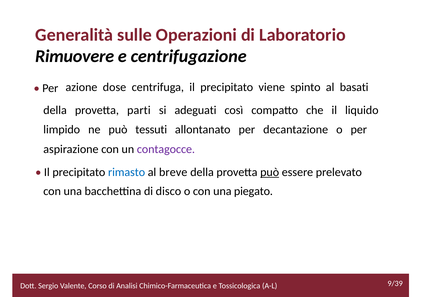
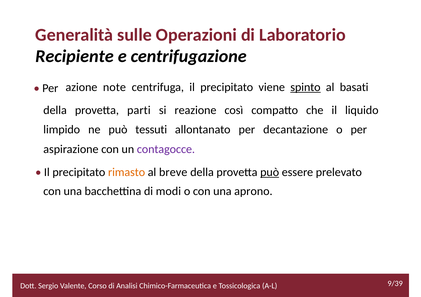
Rimuovere: Rimuovere -> Recipiente (75, 56)
dose: dose -> note (114, 87)
spinto underline: none -> present (305, 87)
adeguati: adeguati -> reazione (195, 110)
rimasto colour: blue -> orange (127, 172)
disco: disco -> modi (168, 191)
piegato: piegato -> aprono (253, 191)
